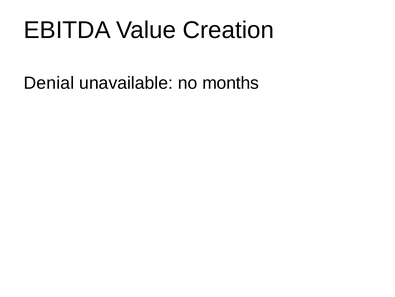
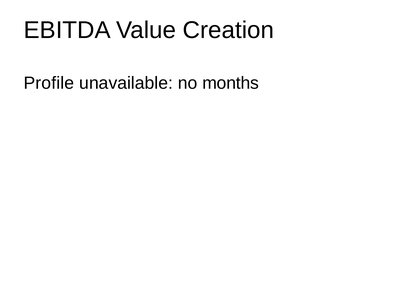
Denial: Denial -> Profile (49, 83)
